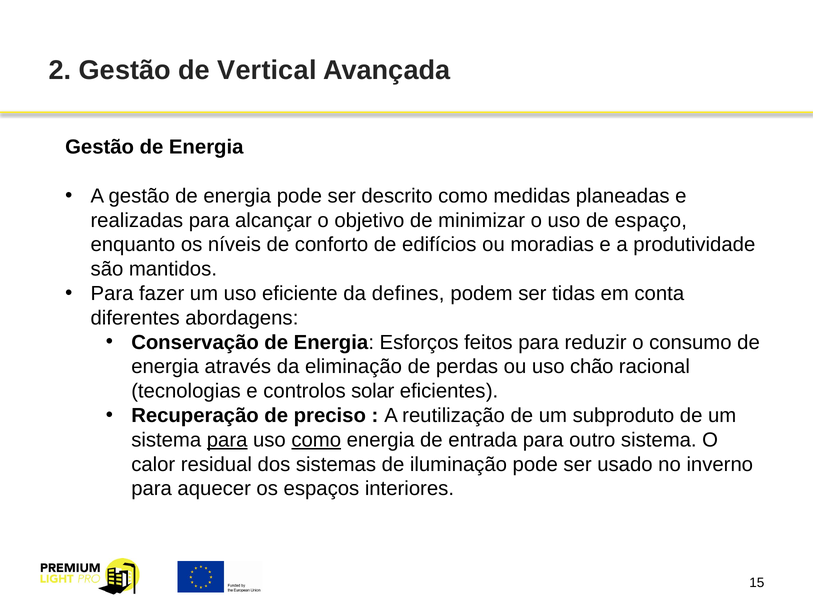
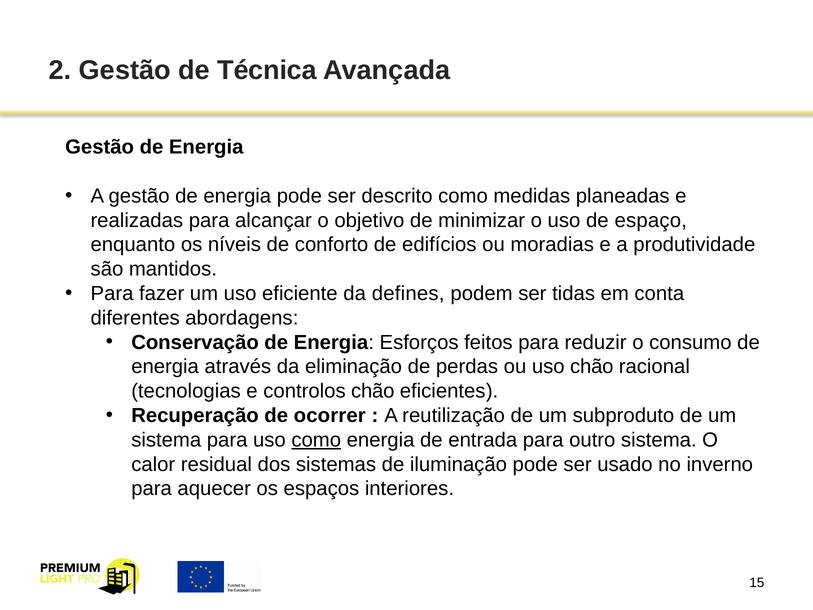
Vertical: Vertical -> Técnica (267, 70)
controlos solar: solar -> chão (373, 391)
preciso: preciso -> ocorrer (330, 415)
para underline: present -> none (227, 440)
